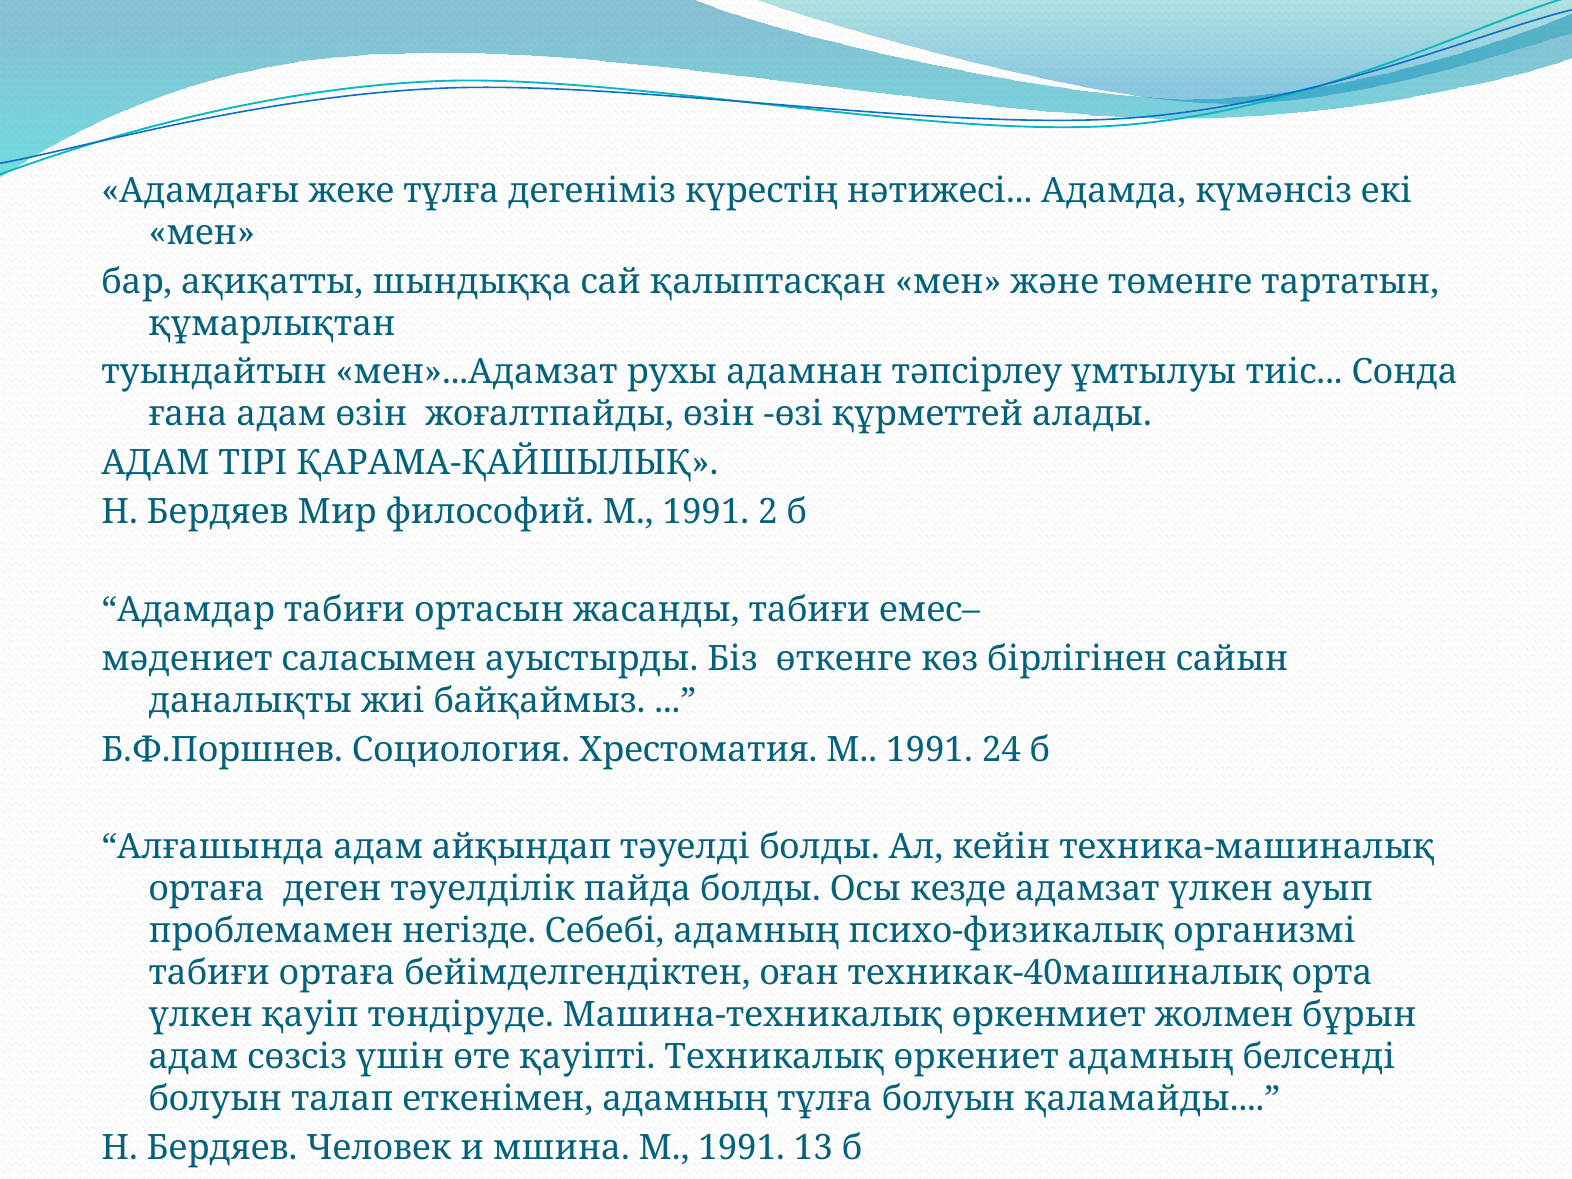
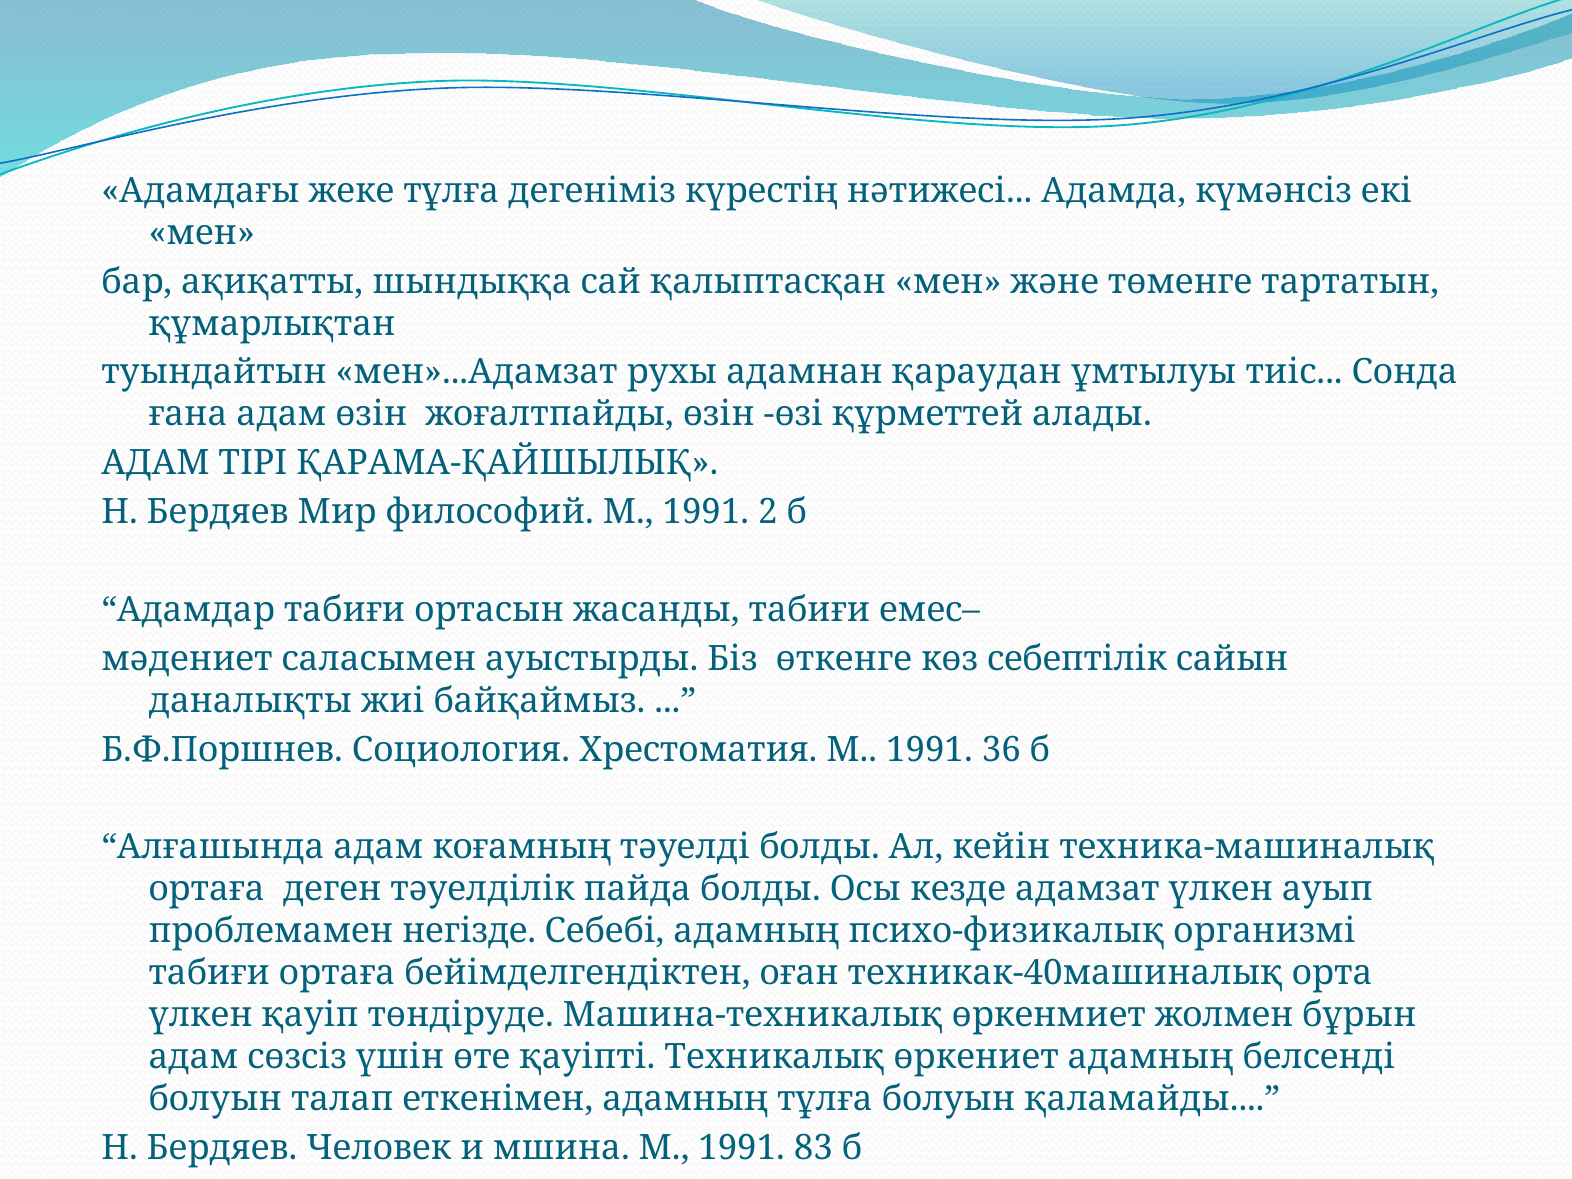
тәпсірлеу: тәпсірлеу -> қараудан (977, 372)
бірлігінен: бірлігінен -> себептілік (1077, 659)
24: 24 -> 36 (1001, 750)
айқындап: айқындап -> коғамның (522, 847)
13: 13 -> 83 (813, 1148)
